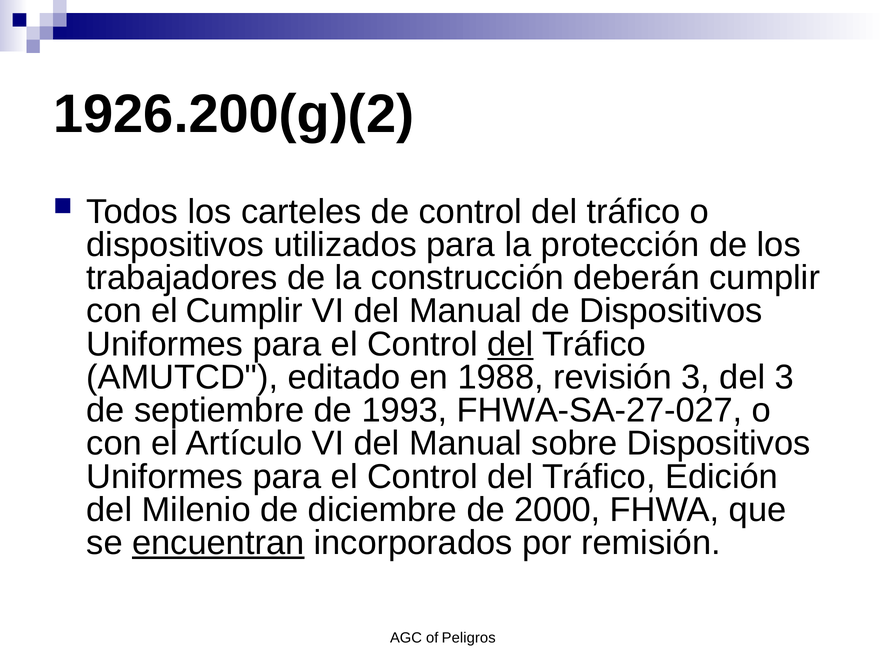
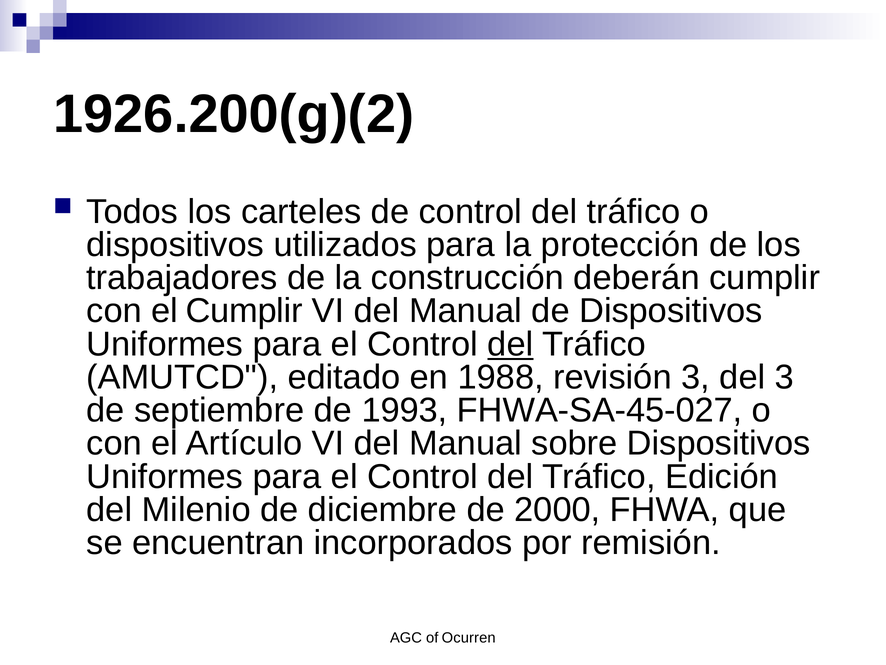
FHWA-SA-27-027: FHWA-SA-27-027 -> FHWA-SA-45-027 (600, 410)
encuentran underline: present -> none (218, 543)
Peligros: Peligros -> Ocurren (469, 637)
